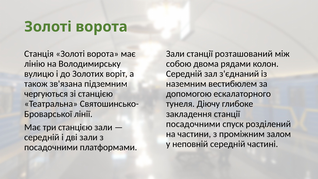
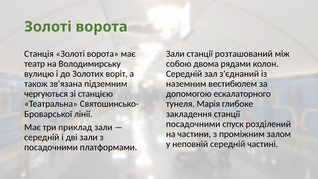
лінію: лінію -> театр (35, 64)
Діючу: Діючу -> Марія (208, 104)
три станцією: станцією -> приклад (75, 127)
